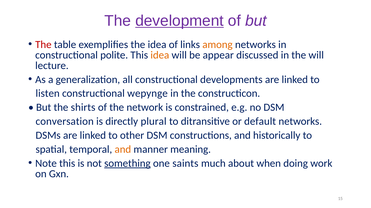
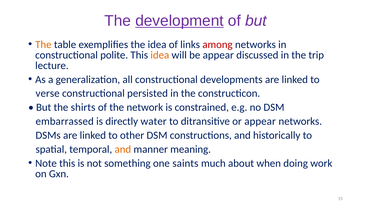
The colour: red -> orange (43, 45)
among colour: orange -> red (218, 45)
the will: will -> trip (316, 55)
listen: listen -> verse (48, 94)
wepynge: wepynge -> persisted (148, 94)
conversation: conversation -> embarrassed (65, 122)
plural: plural -> water (154, 122)
or default: default -> appear (260, 122)
something underline: present -> none (127, 164)
